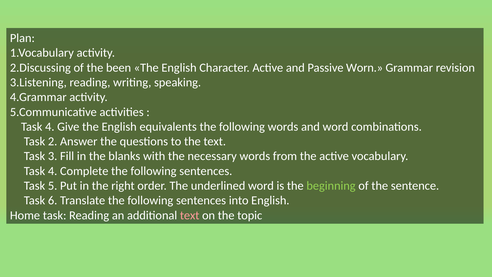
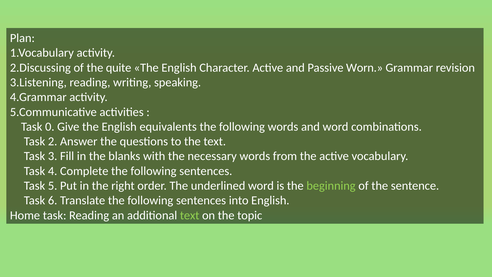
been: been -> quite (119, 68)
4: 4 -> 0 (50, 127)
text colour: pink -> light green (190, 215)
